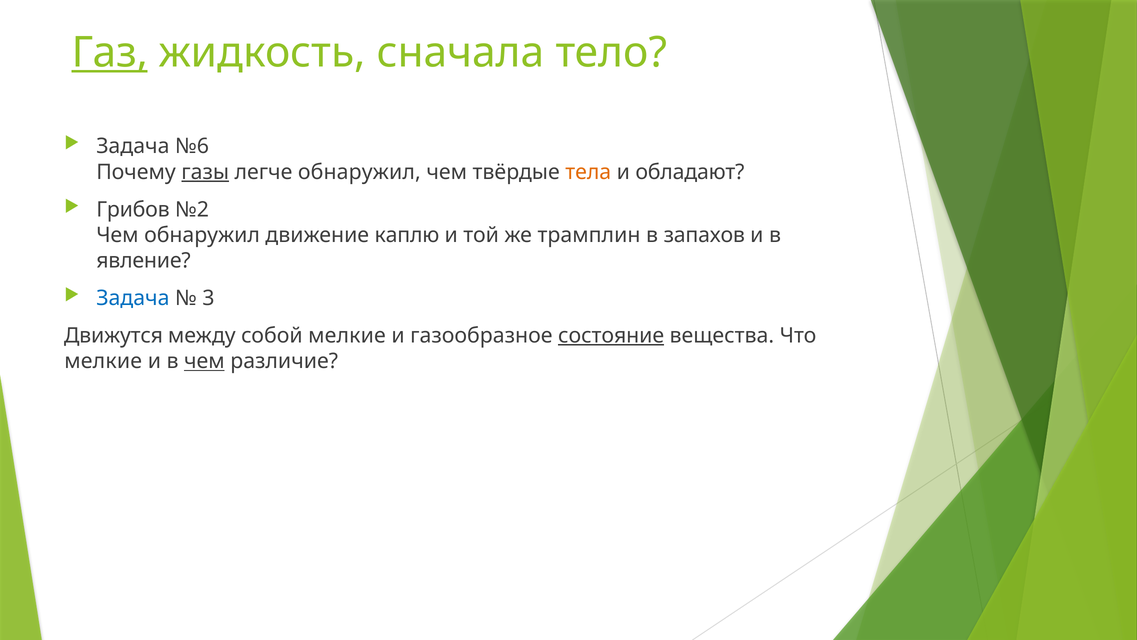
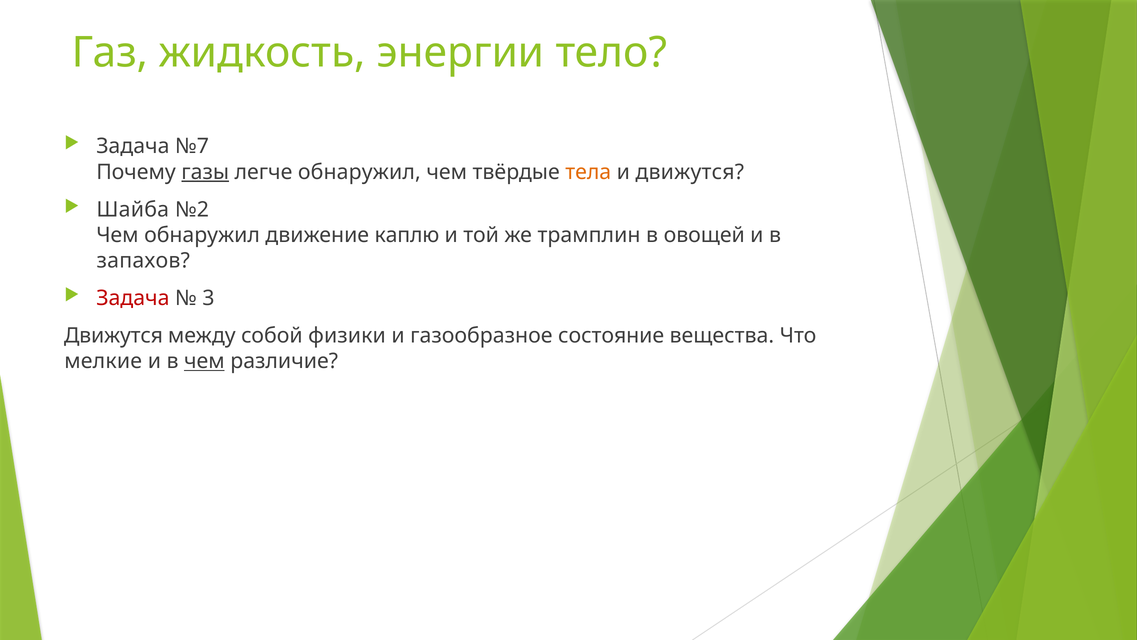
Газ underline: present -> none (110, 53)
сначала: сначала -> энергии (461, 53)
№6: №6 -> №7 (192, 146)
и обладают: обладают -> движутся (690, 172)
Грибов: Грибов -> Шайба (133, 209)
запахов: запахов -> овощей (704, 235)
явление: явление -> запахов (143, 261)
Задача colour: blue -> red (133, 298)
собой мелкие: мелкие -> физики (347, 335)
состояние underline: present -> none (611, 335)
